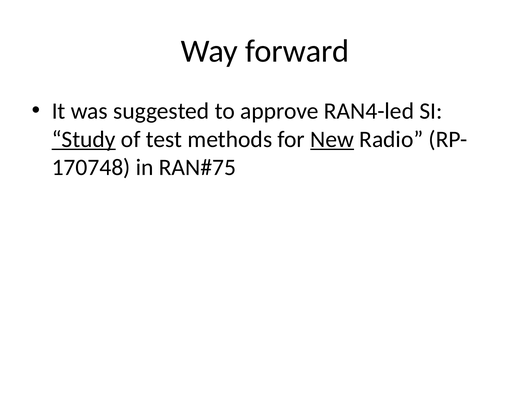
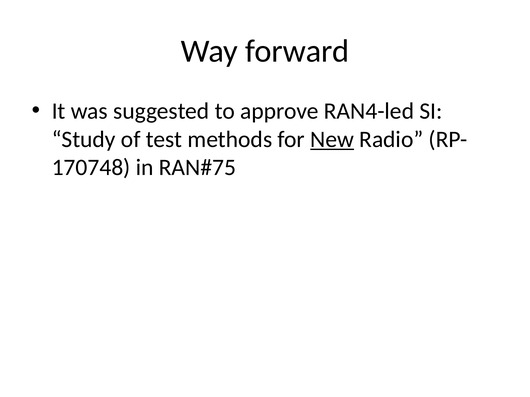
Study underline: present -> none (84, 139)
